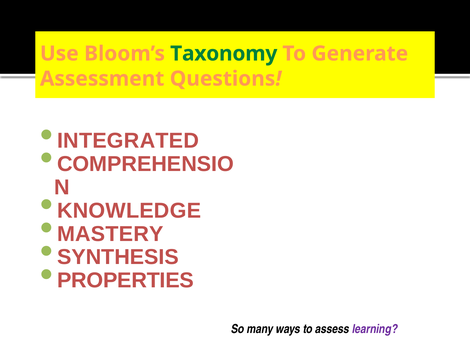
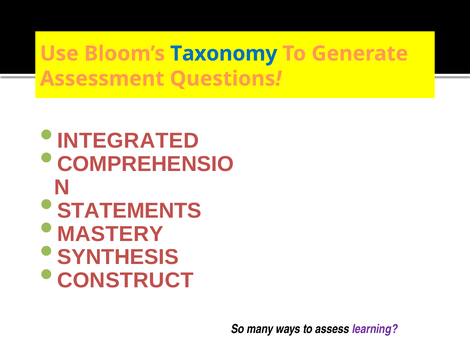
Taxonomy colour: green -> blue (224, 54)
KNOWLEDGE: KNOWLEDGE -> STATEMENTS (129, 210)
PROPERTIES: PROPERTIES -> CONSTRUCT (125, 280)
